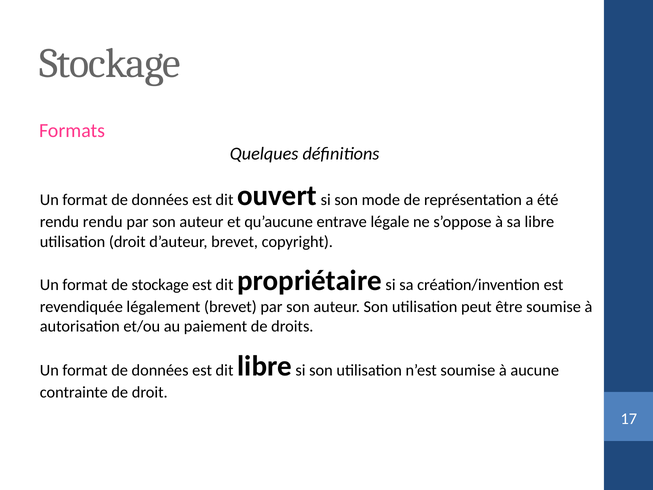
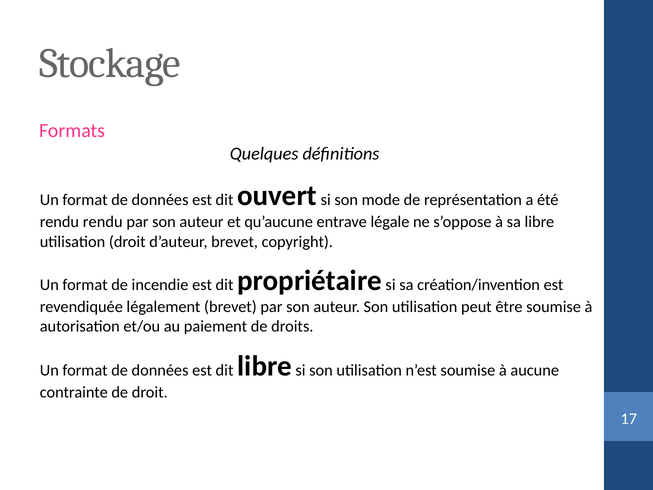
de stockage: stockage -> incendie (160, 285)
